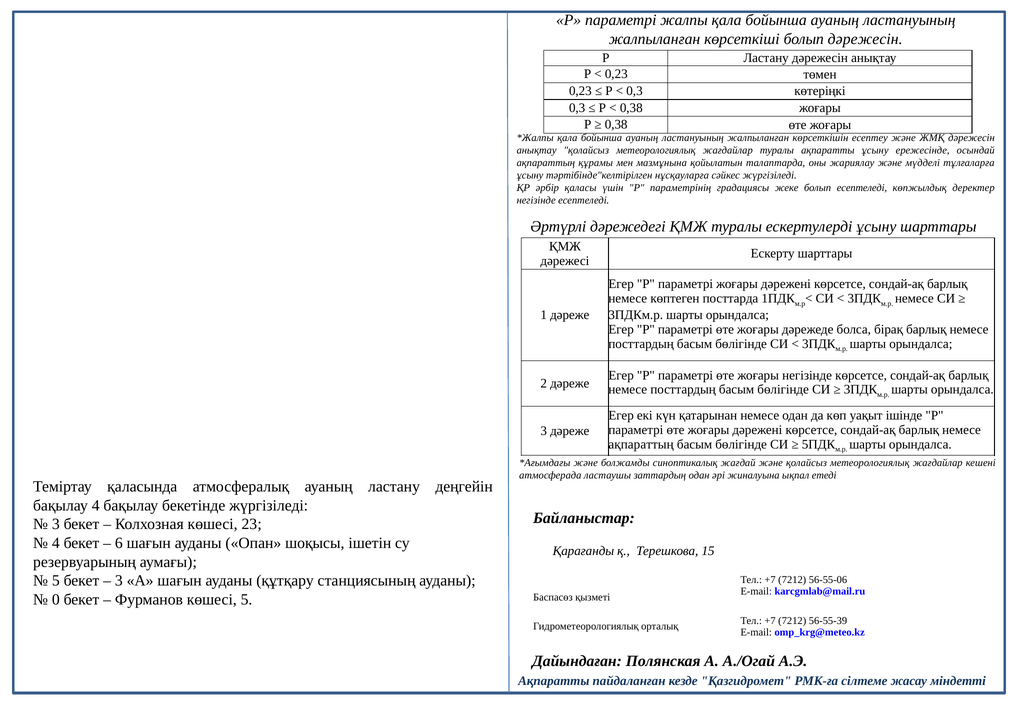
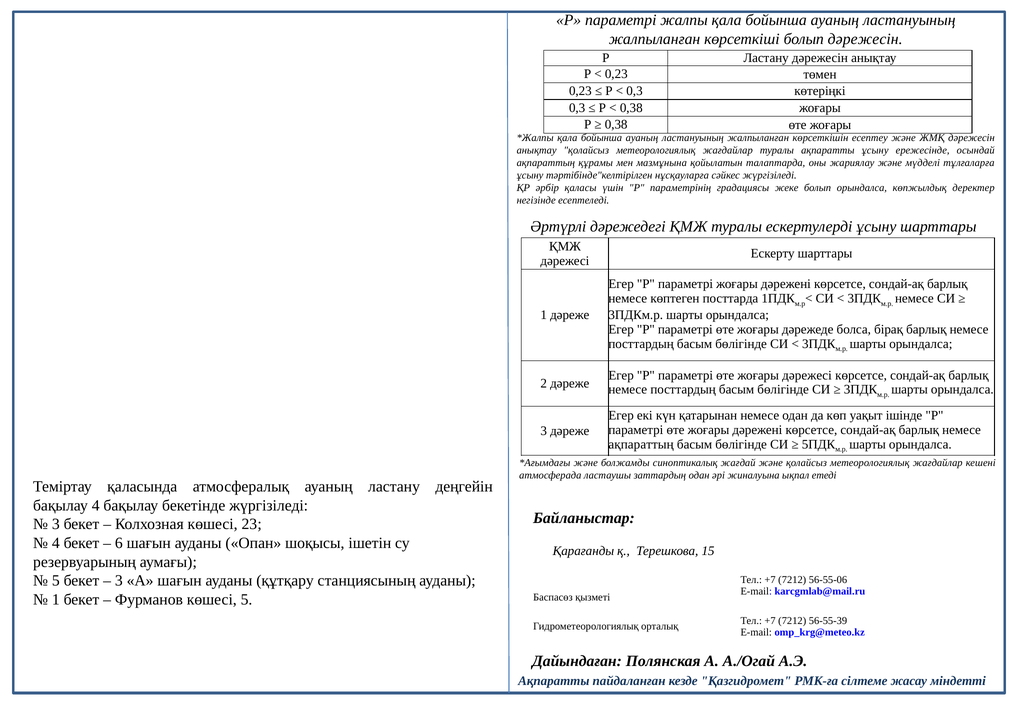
болып есептеледі: есептеледі -> орындалса (862, 188)
жоғары негізінде: негізінде -> дәрежесі (807, 375)
0: 0 -> 1 (56, 599)
